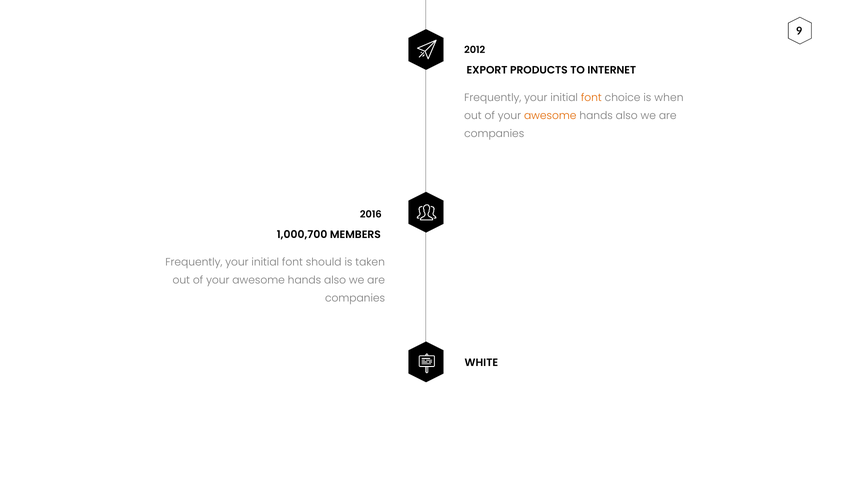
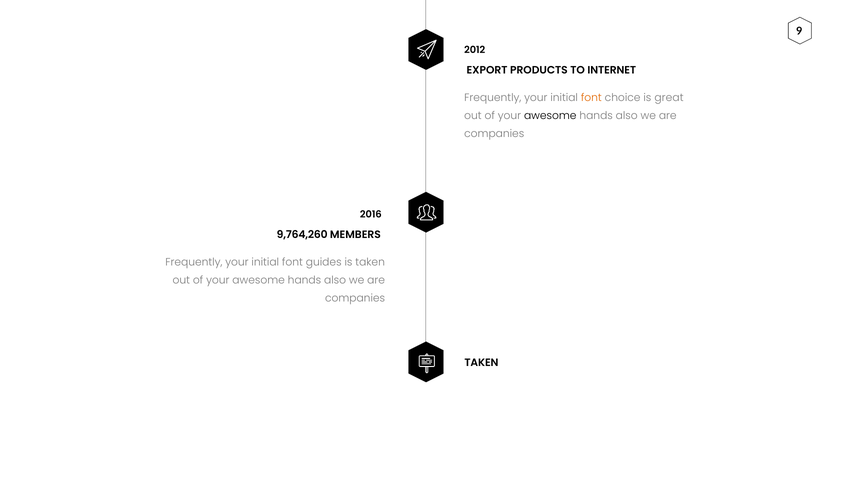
when: when -> great (669, 98)
awesome colour: orange -> black (550, 116)
1,000,700: 1,000,700 -> 9,764,260 (302, 235)
should: should -> guides (324, 262)
WHITE: WHITE -> TAKEN (481, 363)
